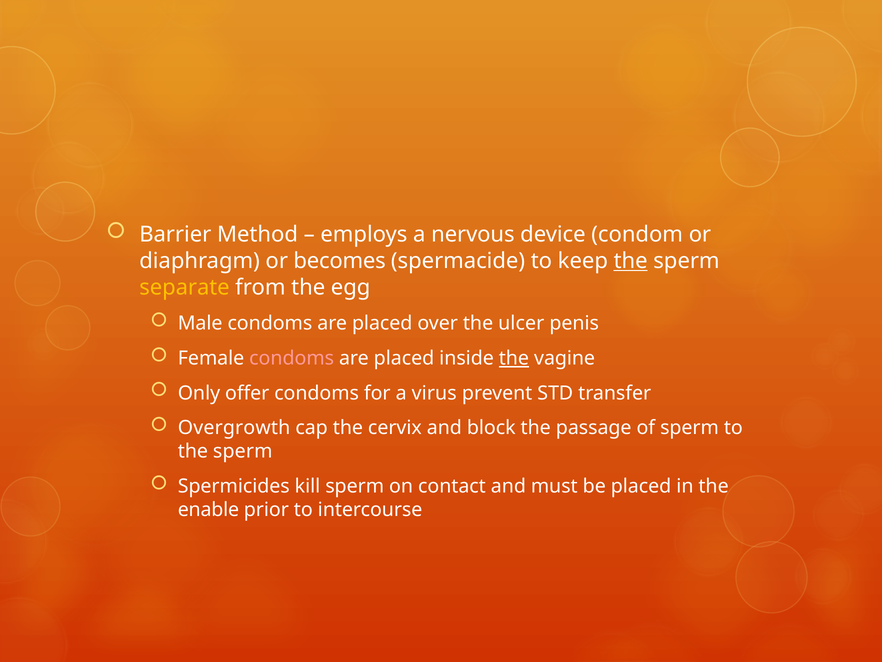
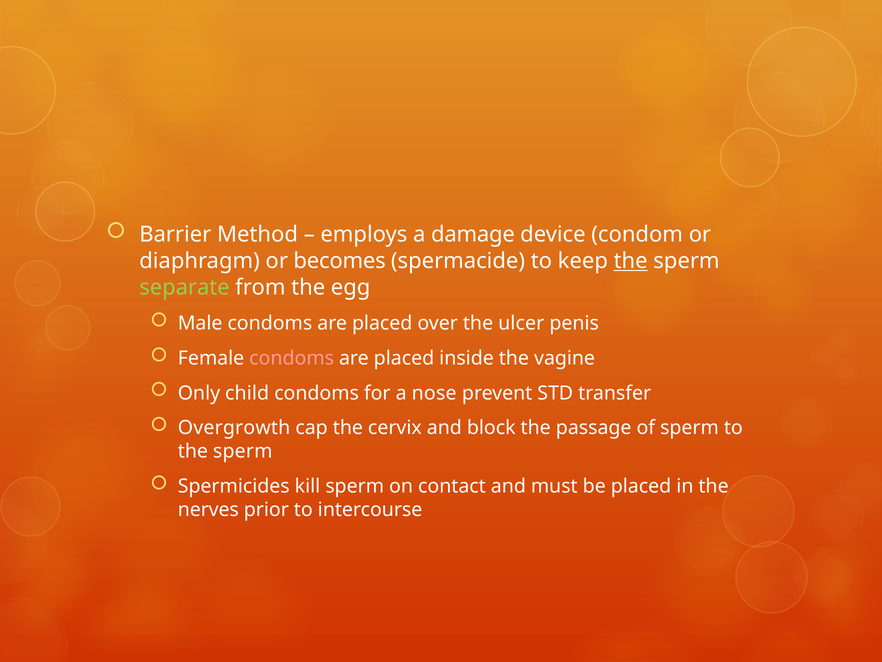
nervous: nervous -> damage (473, 234)
separate colour: yellow -> light green (184, 287)
the underline: present -> none (514, 358)
offer: offer -> child (247, 393)
virus: virus -> nose (434, 393)
enable: enable -> nerves (208, 509)
